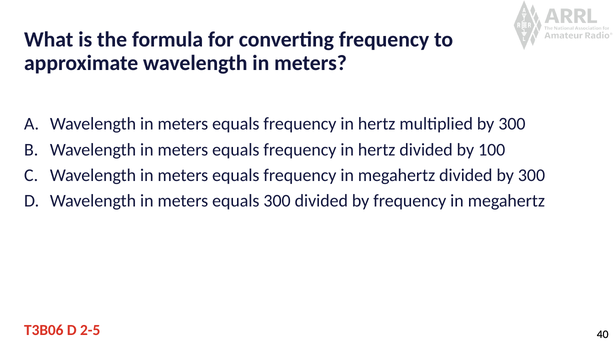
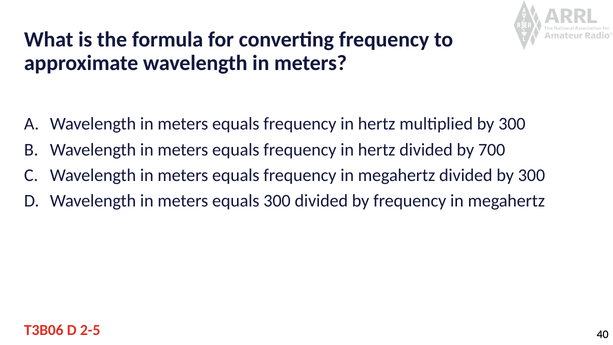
100: 100 -> 700 (492, 150)
